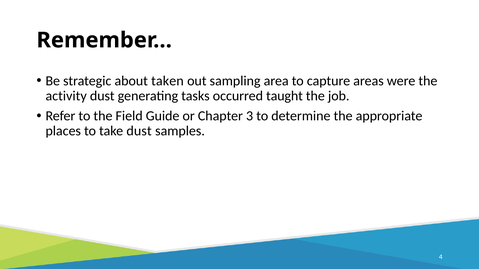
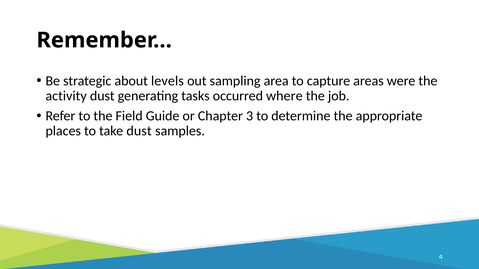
taken: taken -> levels (167, 81)
taught: taught -> where (284, 96)
